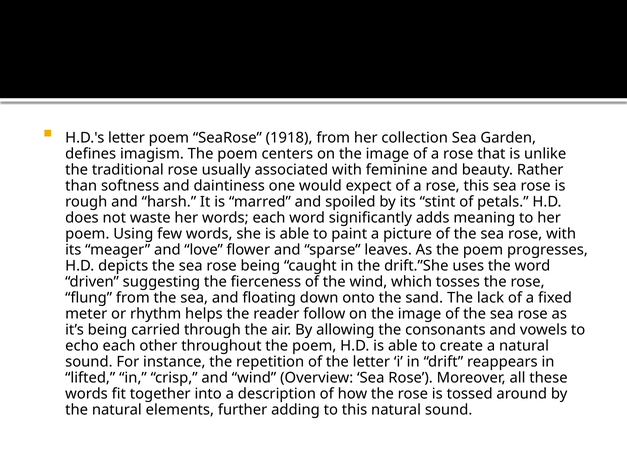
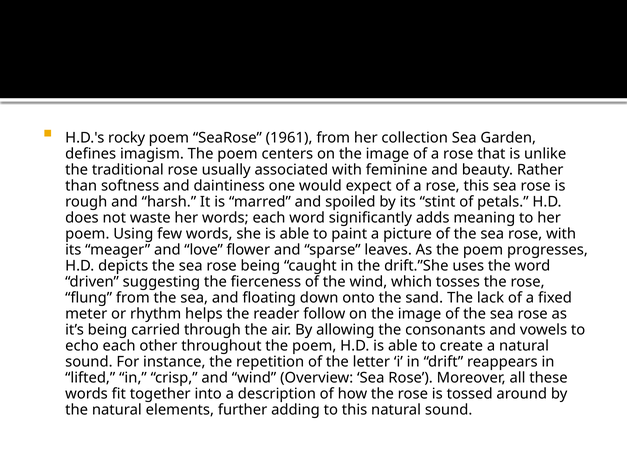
H.D.'s letter: letter -> rocky (127, 138)
1918: 1918 -> 1961 (289, 138)
